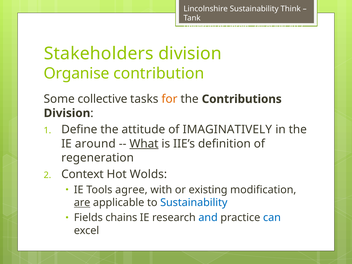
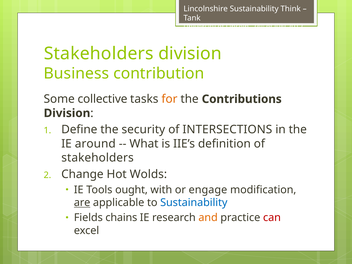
Organise: Organise -> Business (76, 73)
attitude: attitude -> security (143, 130)
IMAGINATIVELY: IMAGINATIVELY -> INTERSECTIONS (227, 130)
What underline: present -> none (144, 144)
regeneration: regeneration -> stakeholders (98, 158)
Context: Context -> Change (82, 174)
agree: agree -> ought (131, 190)
existing: existing -> engage (208, 190)
and colour: blue -> orange (208, 218)
can colour: blue -> red (272, 218)
